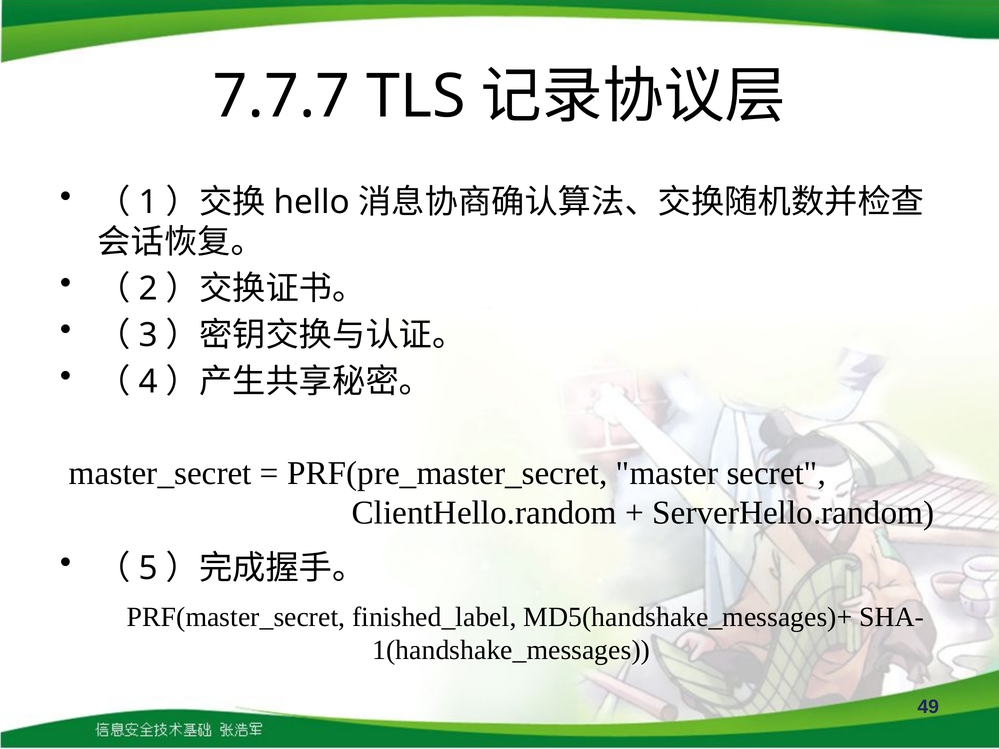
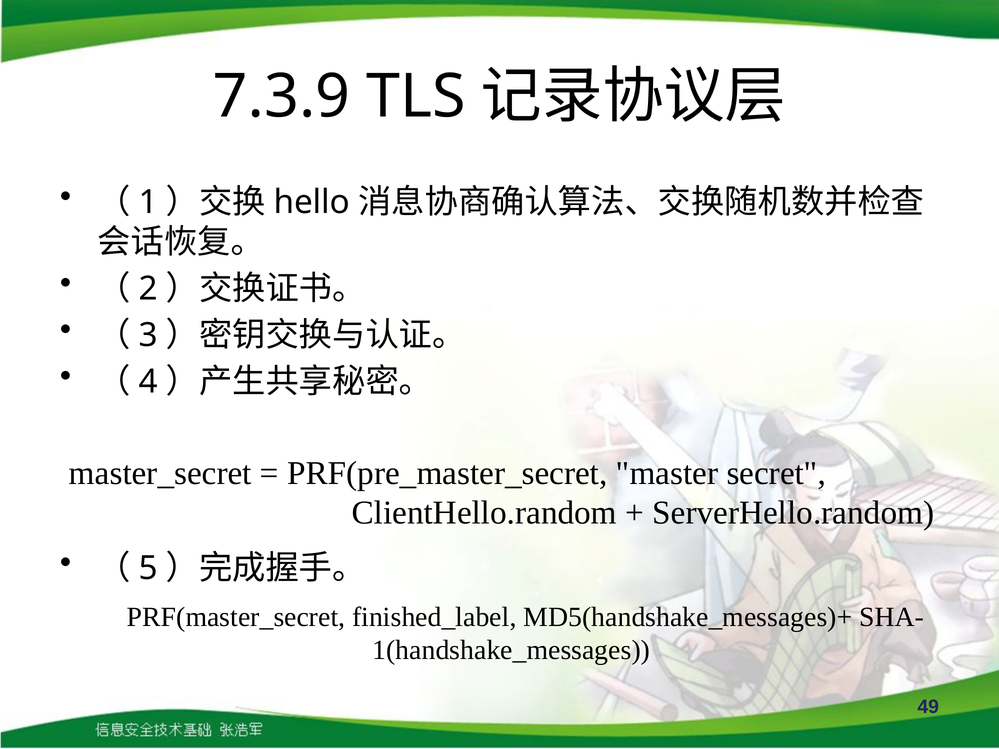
7.7.7: 7.7.7 -> 7.3.9 (282, 97)
